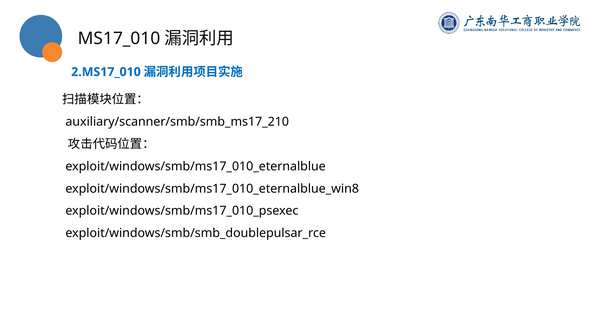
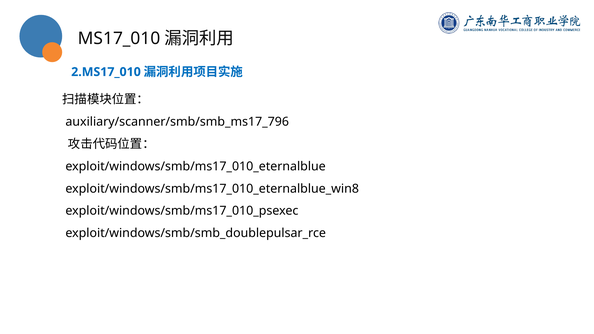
auxiliary/scanner/smb/smb_ms17_210: auxiliary/scanner/smb/smb_ms17_210 -> auxiliary/scanner/smb/smb_ms17_796 (177, 122)
